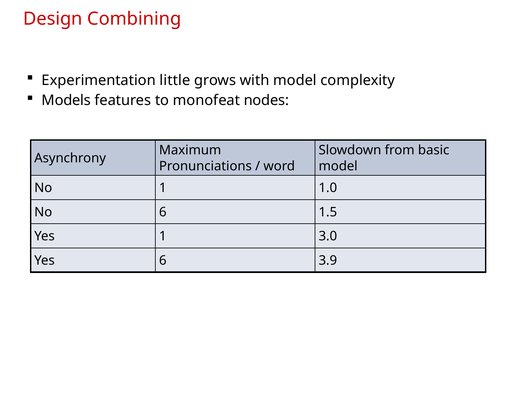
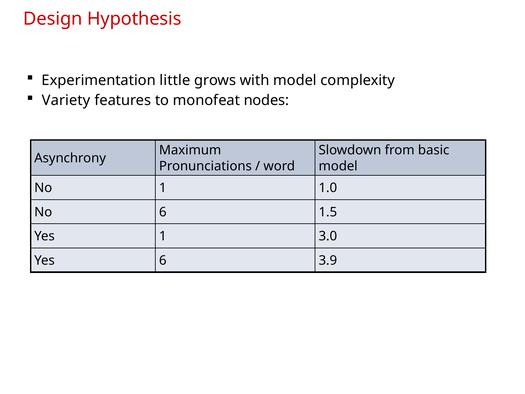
Combining: Combining -> Hypothesis (134, 19)
Models: Models -> Variety (66, 100)
